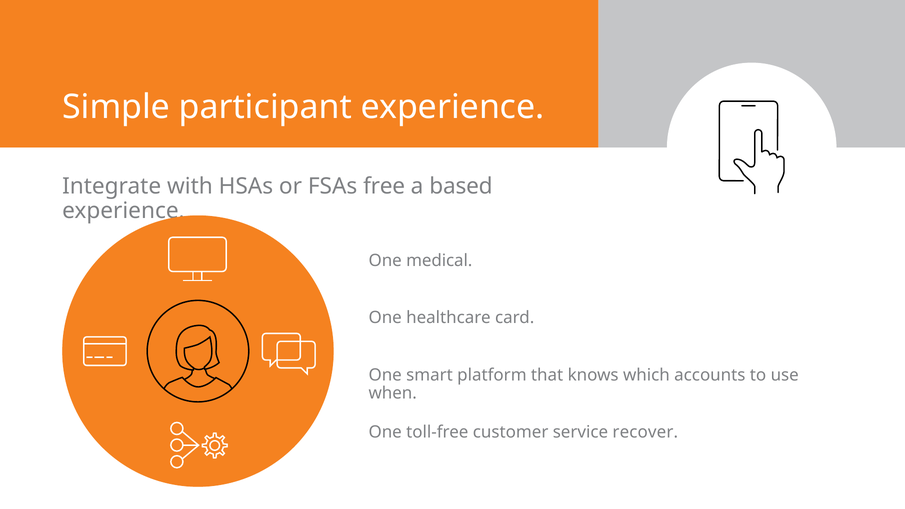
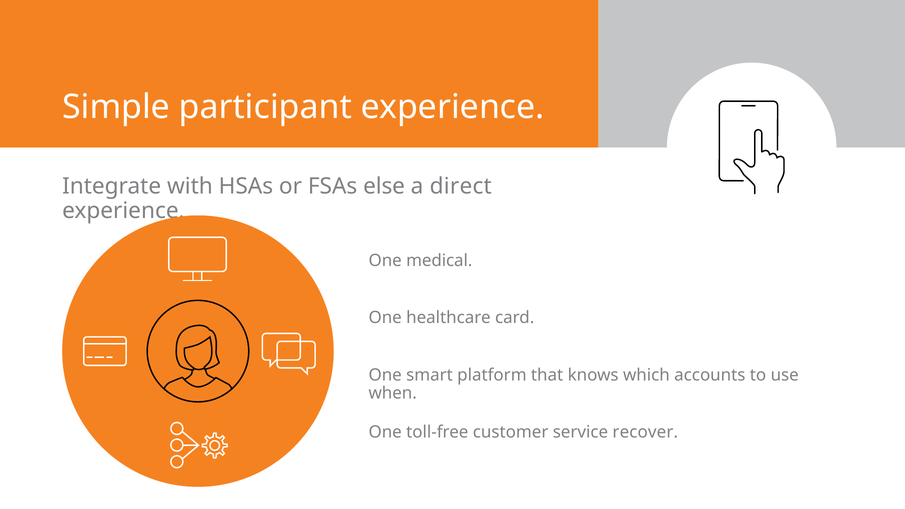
free: free -> else (384, 186)
based: based -> direct (461, 186)
